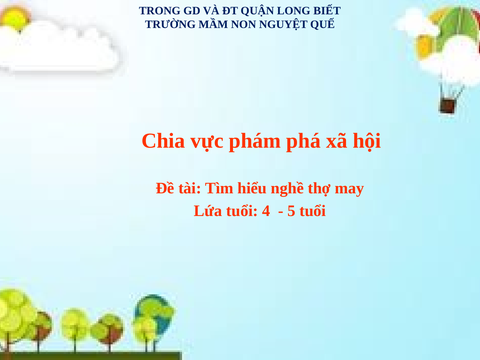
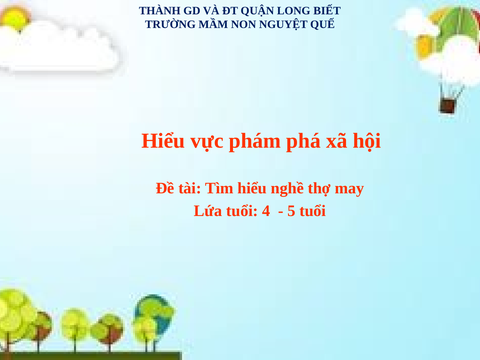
TRONG: TRONG -> THÀNH (160, 11)
Chia: Chia -> Hiểu (163, 141)
